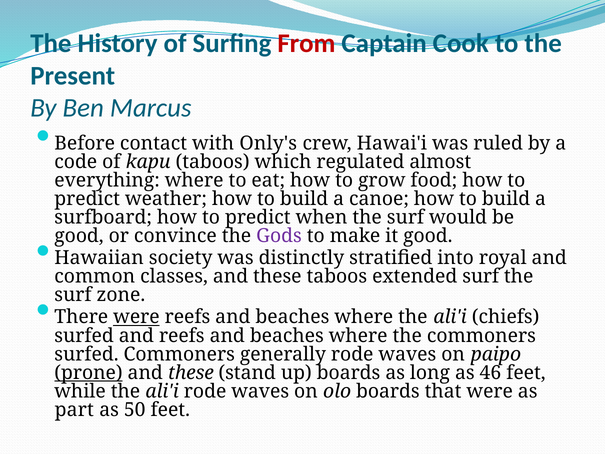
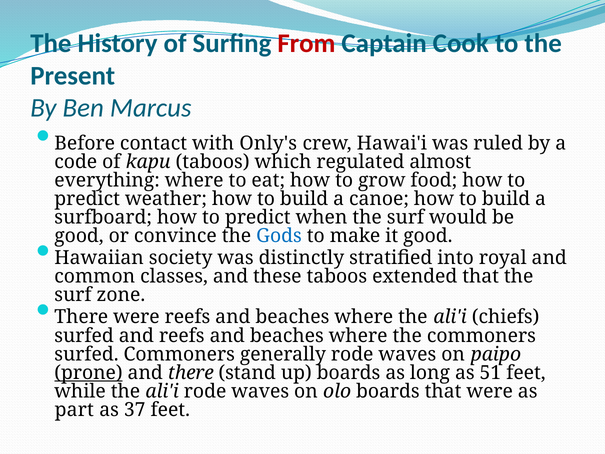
Gods colour: purple -> blue (279, 236)
extended surf: surf -> that (481, 276)
were underline: present -> none (136, 317)
these: these -> there (191, 373)
46: 46 -> 51 (490, 373)
50: 50 -> 37 (135, 410)
